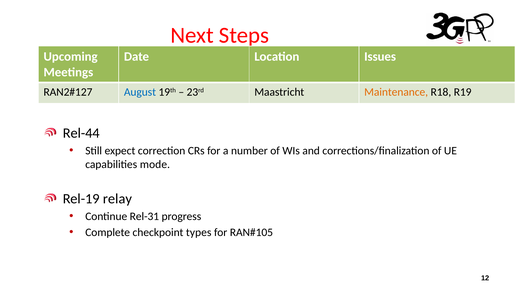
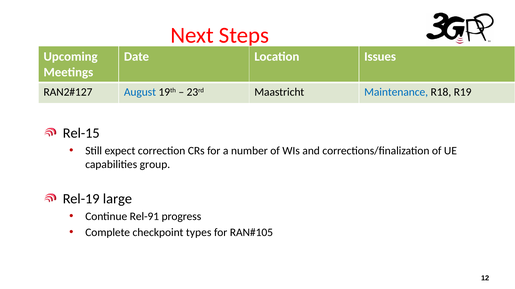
Maintenance colour: orange -> blue (396, 92)
Rel-44: Rel-44 -> Rel-15 (81, 134)
mode: mode -> group (155, 165)
relay: relay -> large (117, 199)
Rel-31: Rel-31 -> Rel-91 (144, 217)
